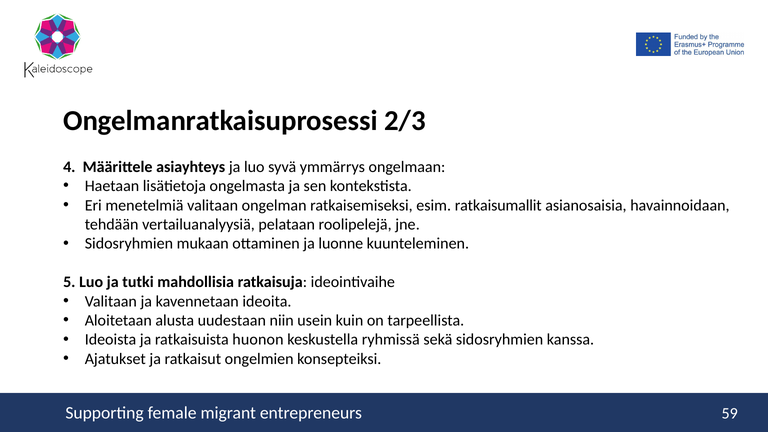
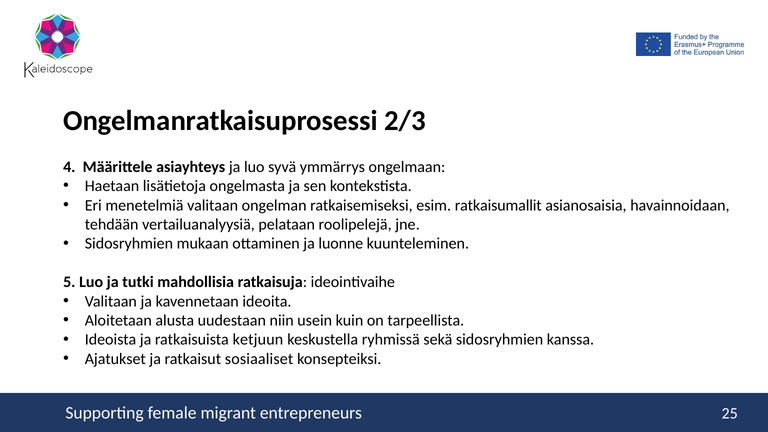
huonon: huonon -> ketjuun (258, 340)
ongelmien: ongelmien -> sosiaaliset (259, 359)
59: 59 -> 25 (730, 413)
